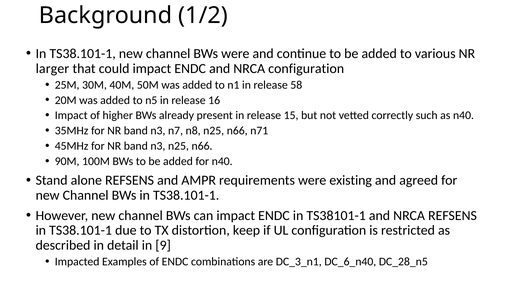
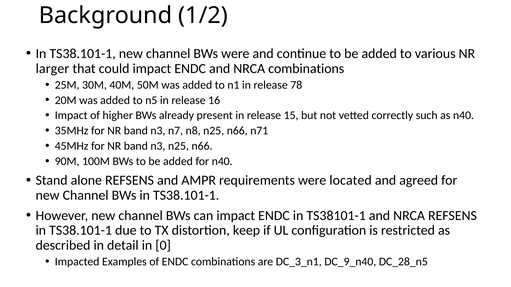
NRCA configuration: configuration -> combinations (306, 69)
58: 58 -> 78 (296, 85)
existing: existing -> located (351, 181)
9: 9 -> 0 (163, 246)
DC_6_n40: DC_6_n40 -> DC_9_n40 (350, 262)
